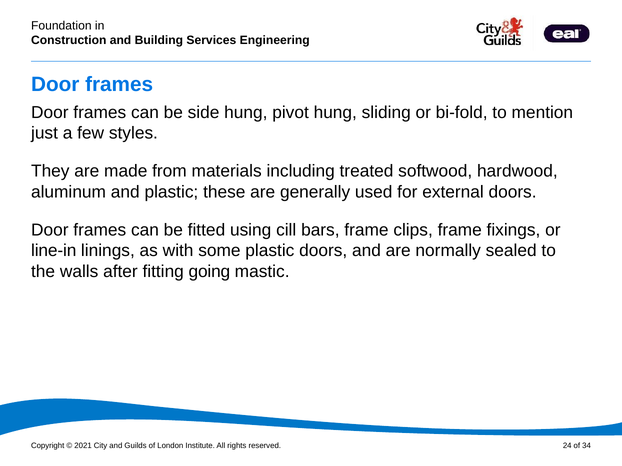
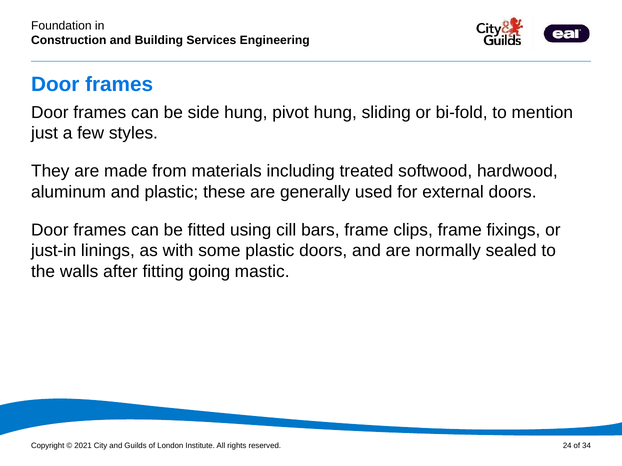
line-in: line-in -> just-in (54, 251)
